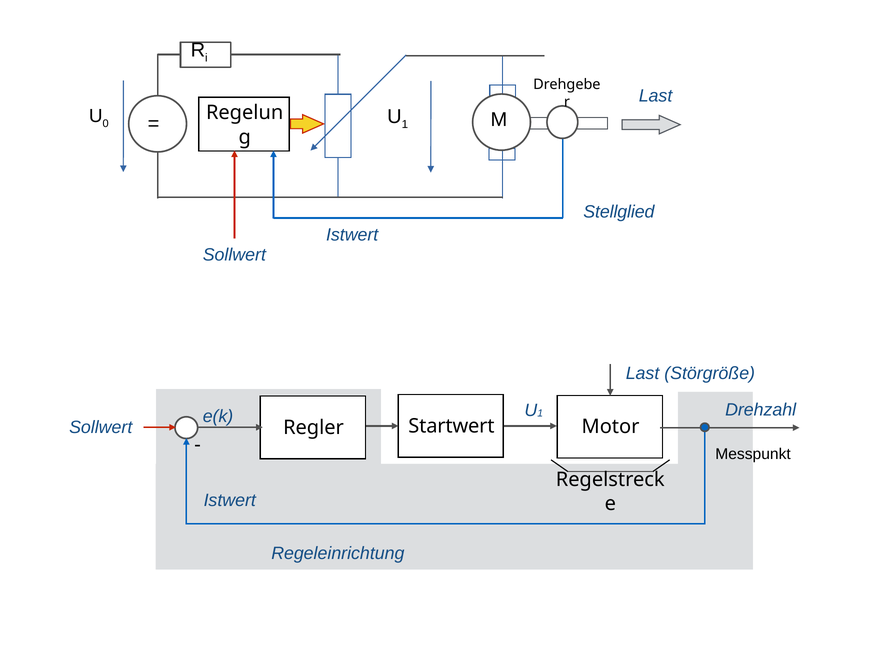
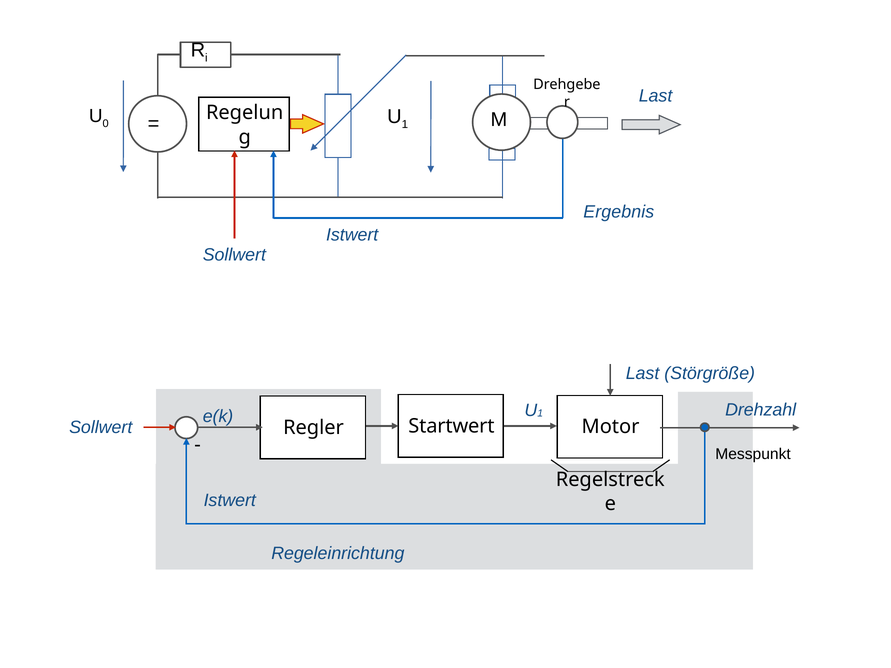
Stellglied: Stellglied -> Ergebnis (619, 212)
